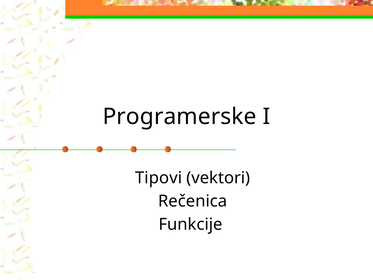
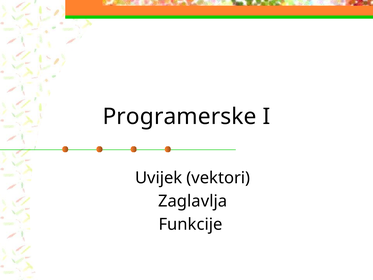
Tipovi: Tipovi -> Uvijek (159, 178)
Rečenica: Rečenica -> Zaglavlja (193, 201)
